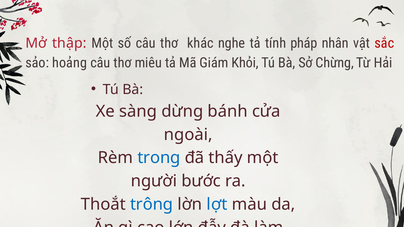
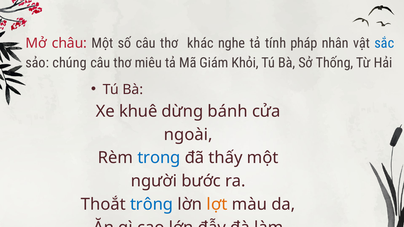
thập: thập -> châu (69, 43)
sắc colour: red -> blue (384, 43)
hoảng: hoảng -> chúng (70, 63)
Chừng: Chừng -> Thống (335, 63)
sàng: sàng -> khuê (138, 111)
lợt colour: blue -> orange (217, 205)
